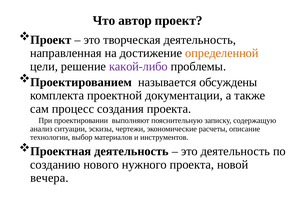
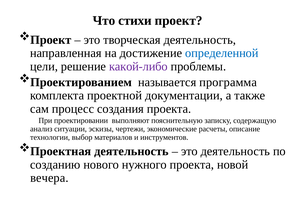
автор: автор -> стихи (135, 21)
определенной colour: orange -> blue (222, 53)
обсуждены: обсуждены -> программа (228, 82)
